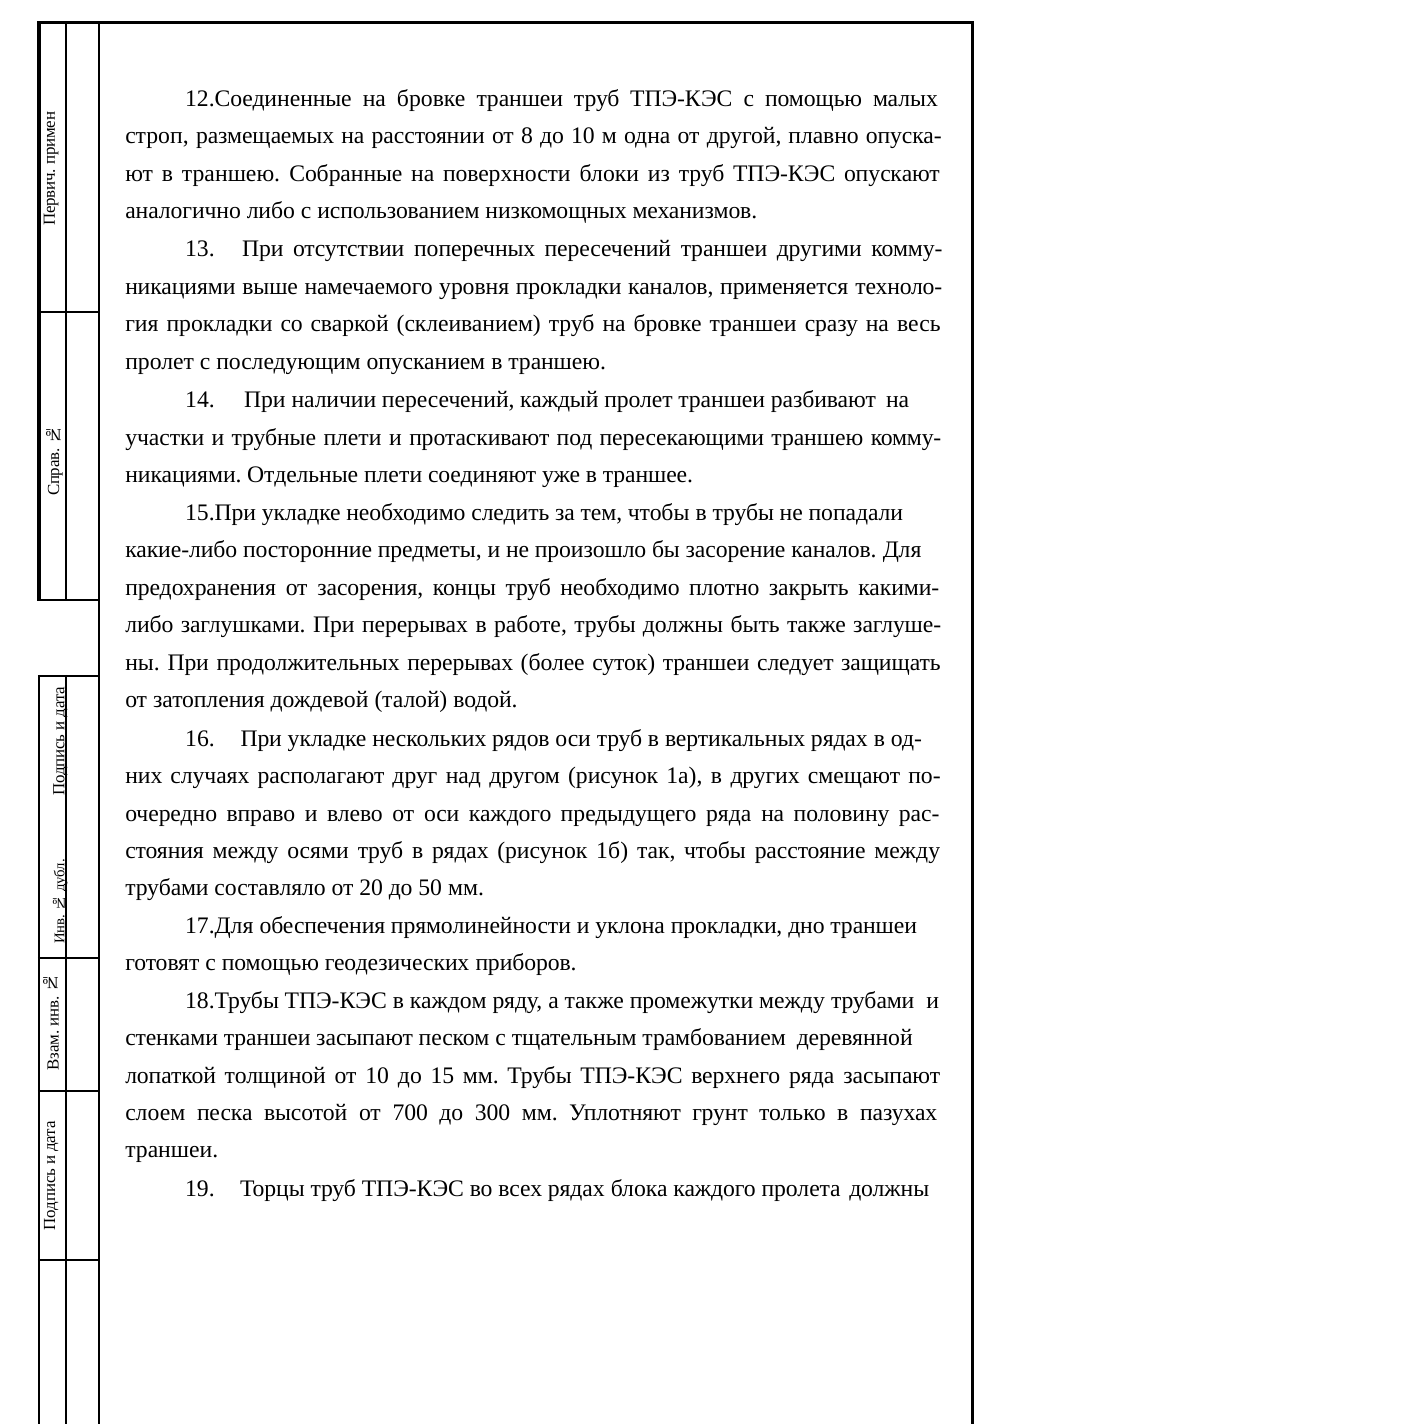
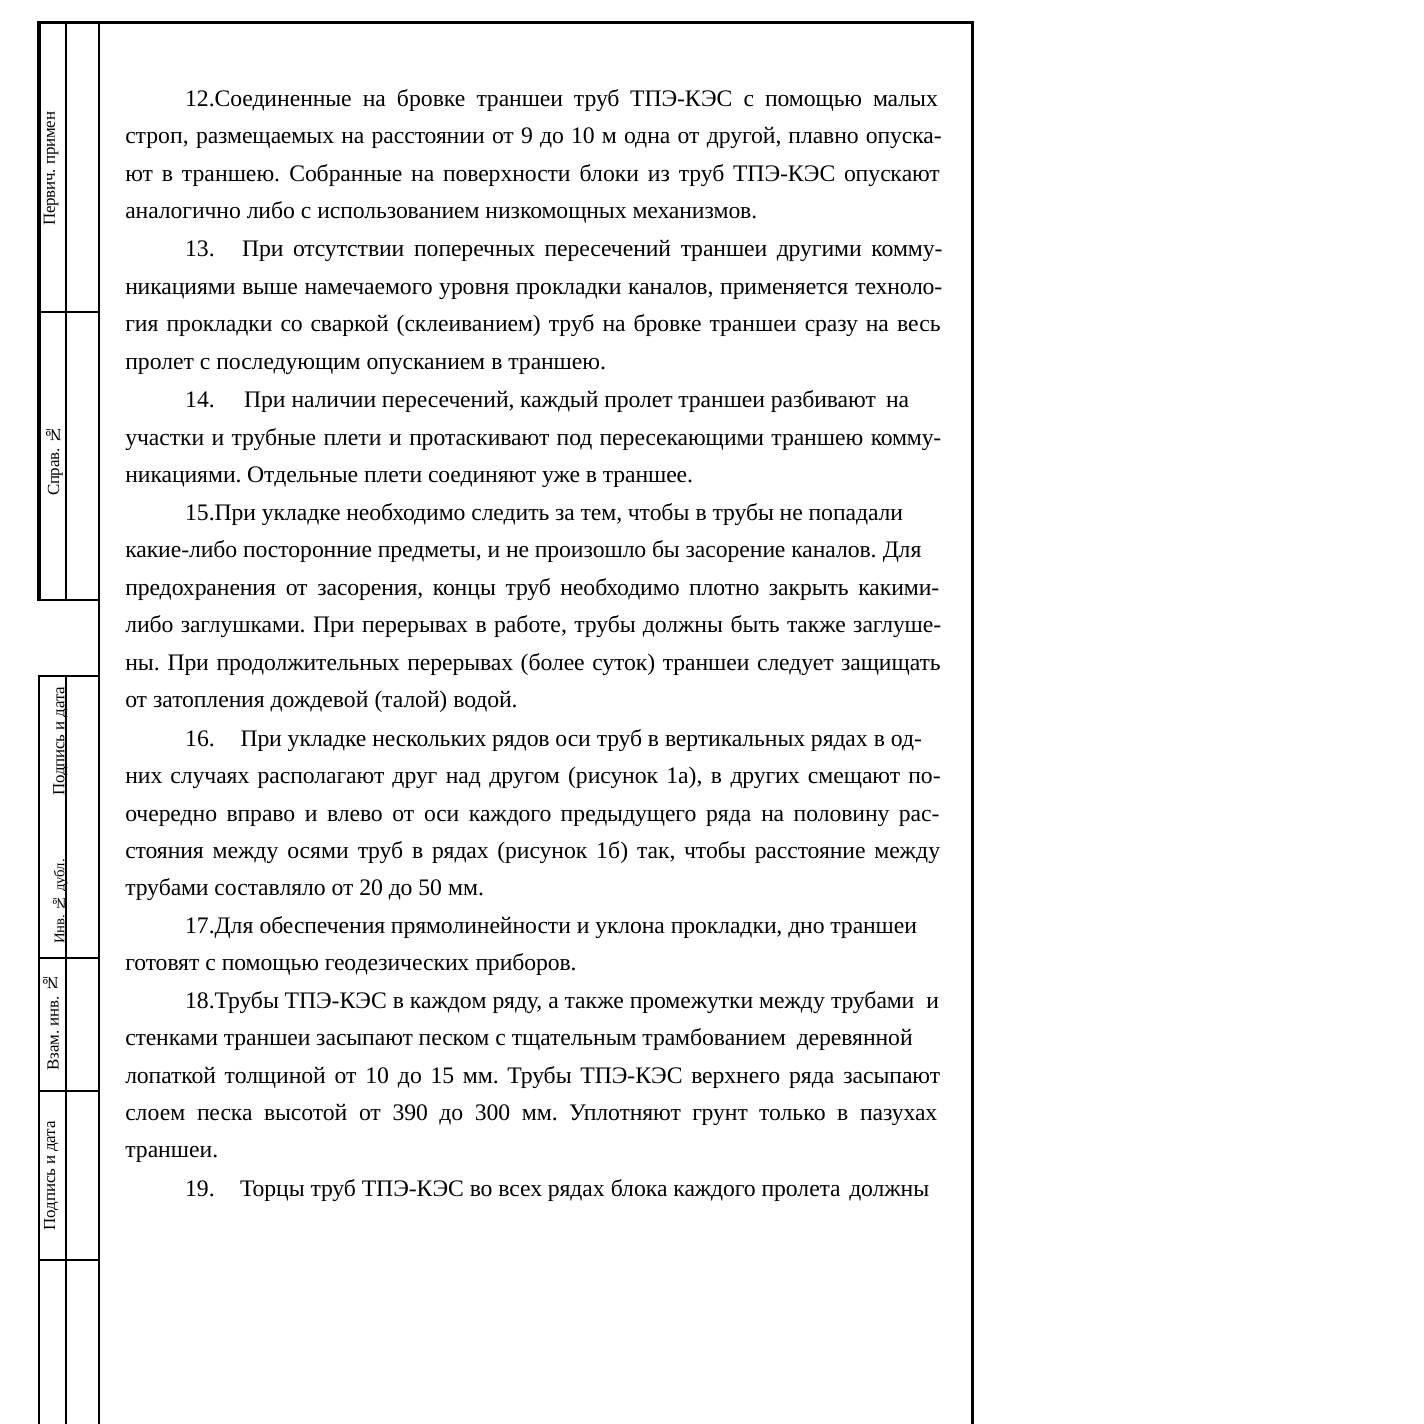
8: 8 -> 9 (527, 136)
700: 700 -> 390 (410, 1113)
